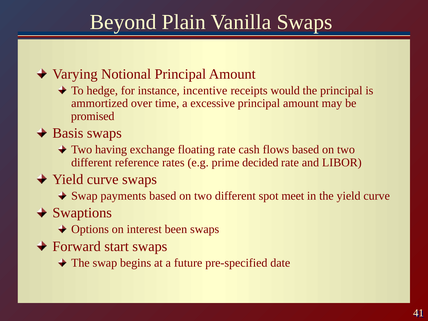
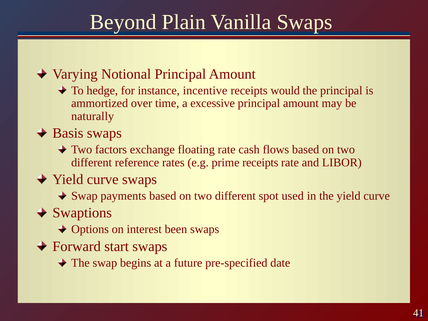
promised: promised -> naturally (93, 116)
having: having -> factors (111, 150)
prime decided: decided -> receipts (260, 162)
meet: meet -> used (293, 196)
